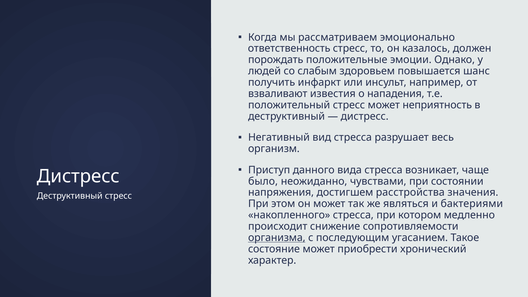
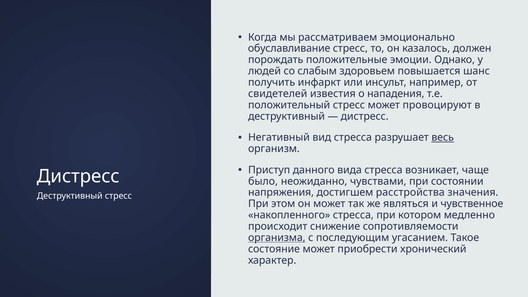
ответственность: ответственность -> обуславливание (289, 49)
взваливают: взваливают -> свидетелей (278, 94)
неприятность: неприятность -> провоцируют (437, 105)
весь underline: none -> present (443, 137)
бактериями: бактериями -> чувственное (472, 204)
